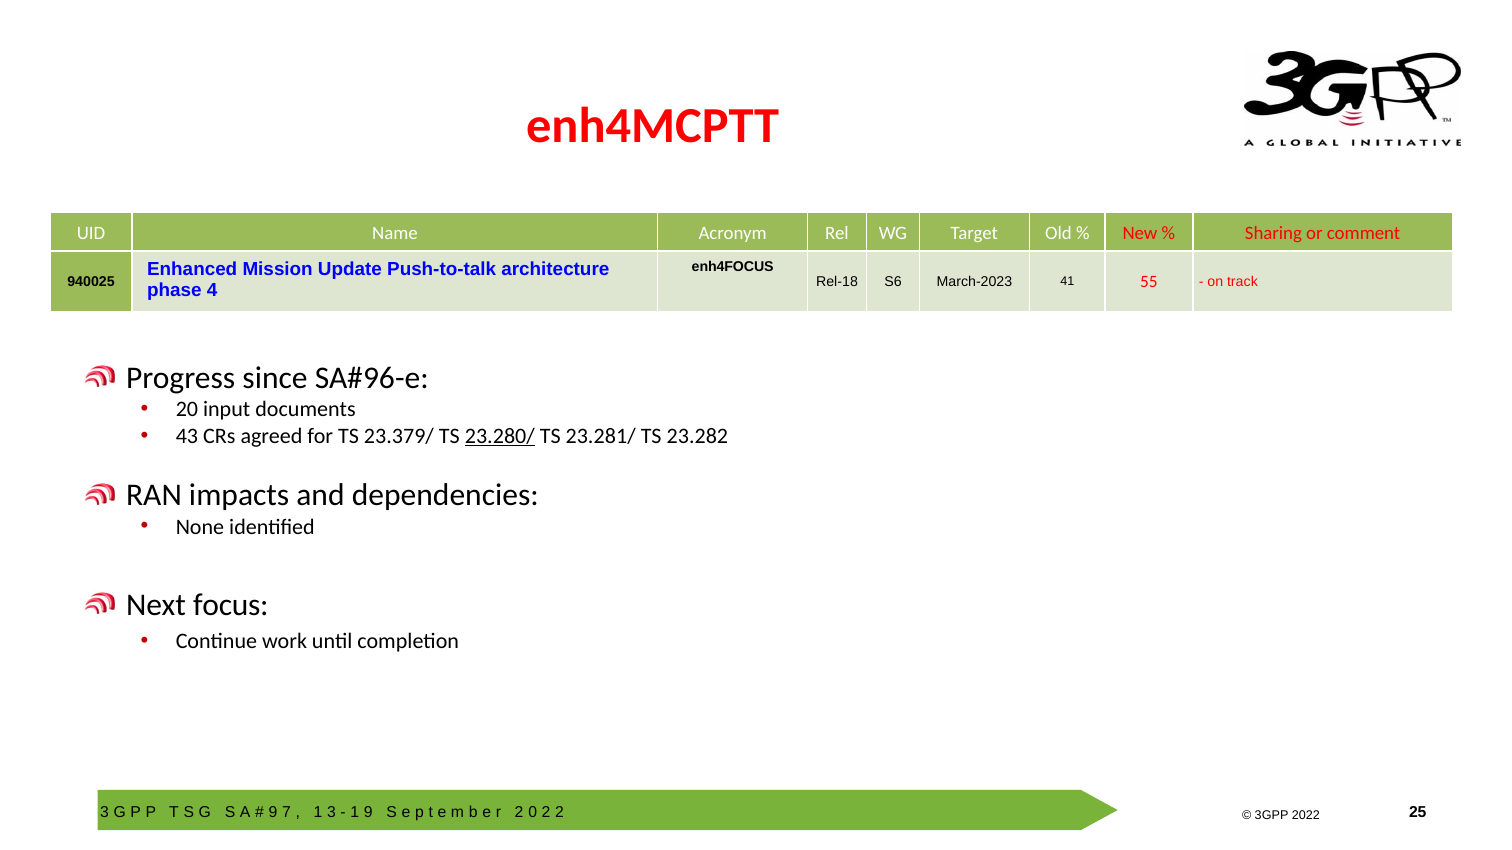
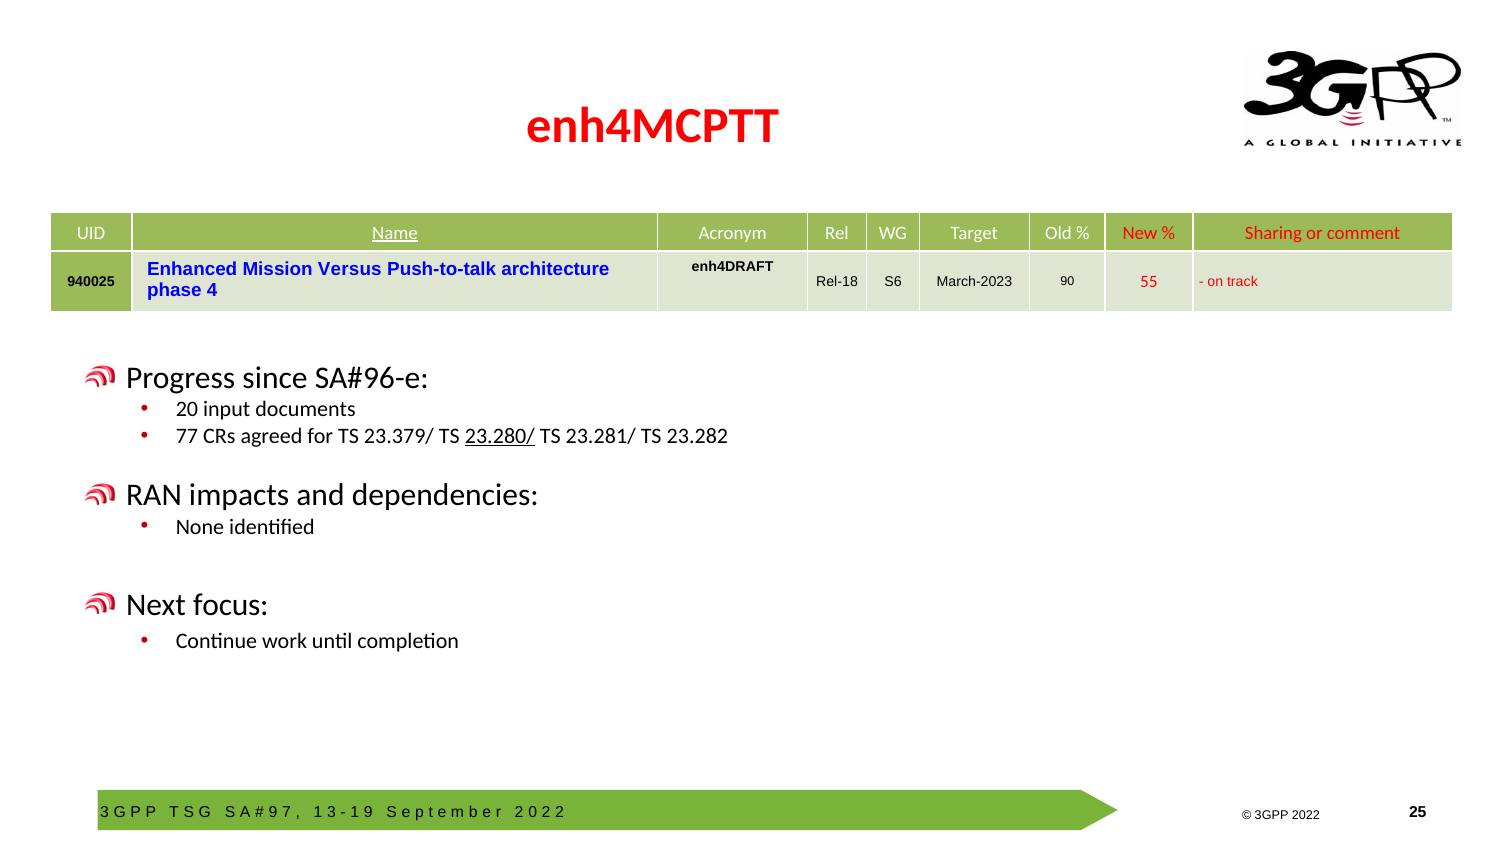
Name underline: none -> present (395, 233)
enh4FOCUS: enh4FOCUS -> enh4DRAFT (733, 267)
Update: Update -> Versus (350, 270)
41: 41 -> 90 (1067, 282)
43: 43 -> 77 (187, 436)
